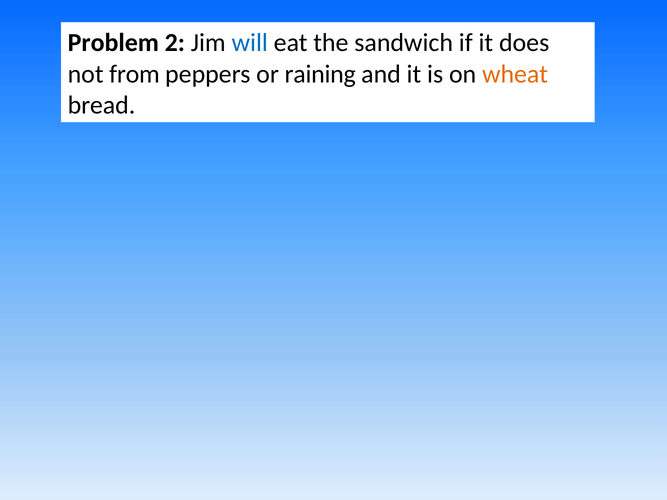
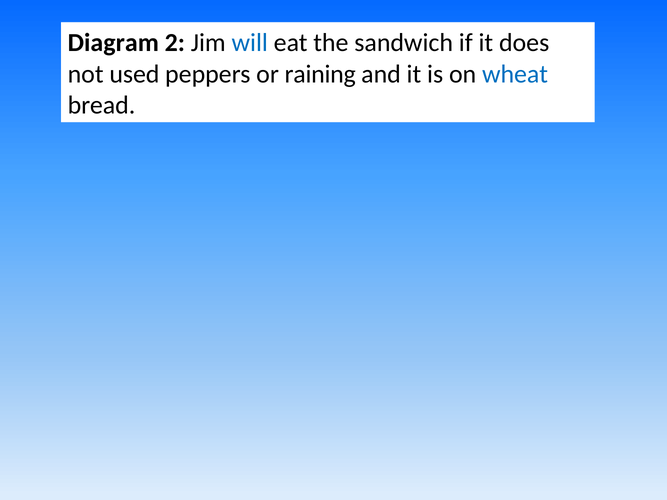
Problem: Problem -> Diagram (113, 43)
from: from -> used (134, 74)
wheat colour: orange -> blue (515, 74)
